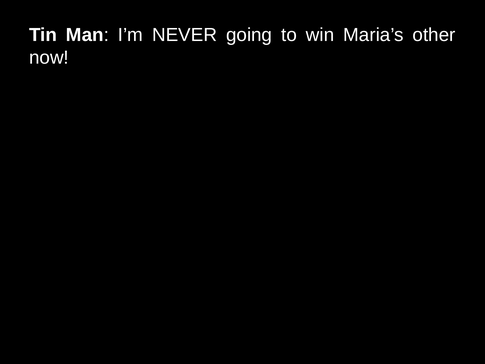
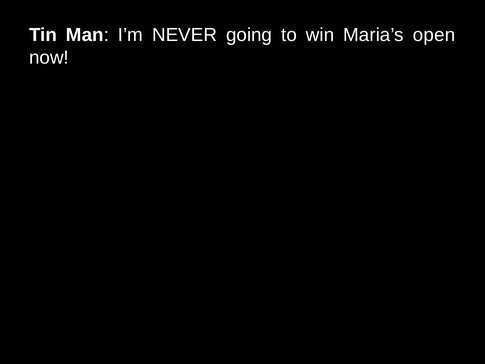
other: other -> open (434, 35)
